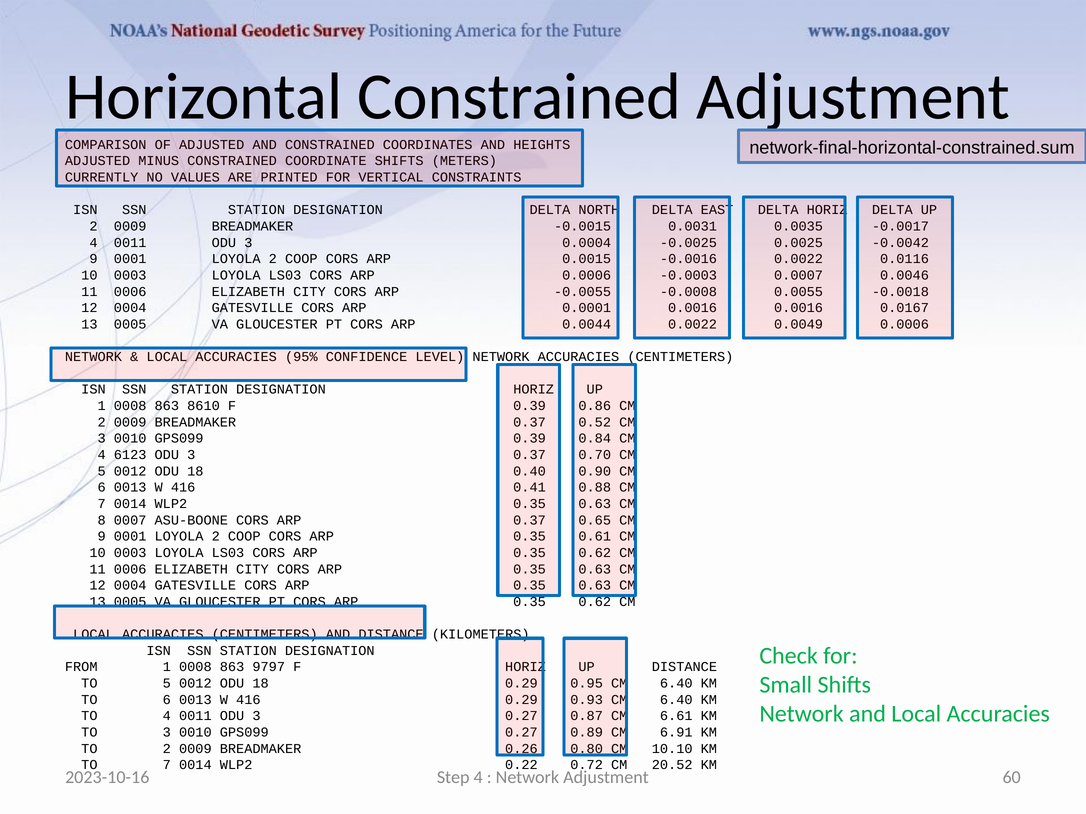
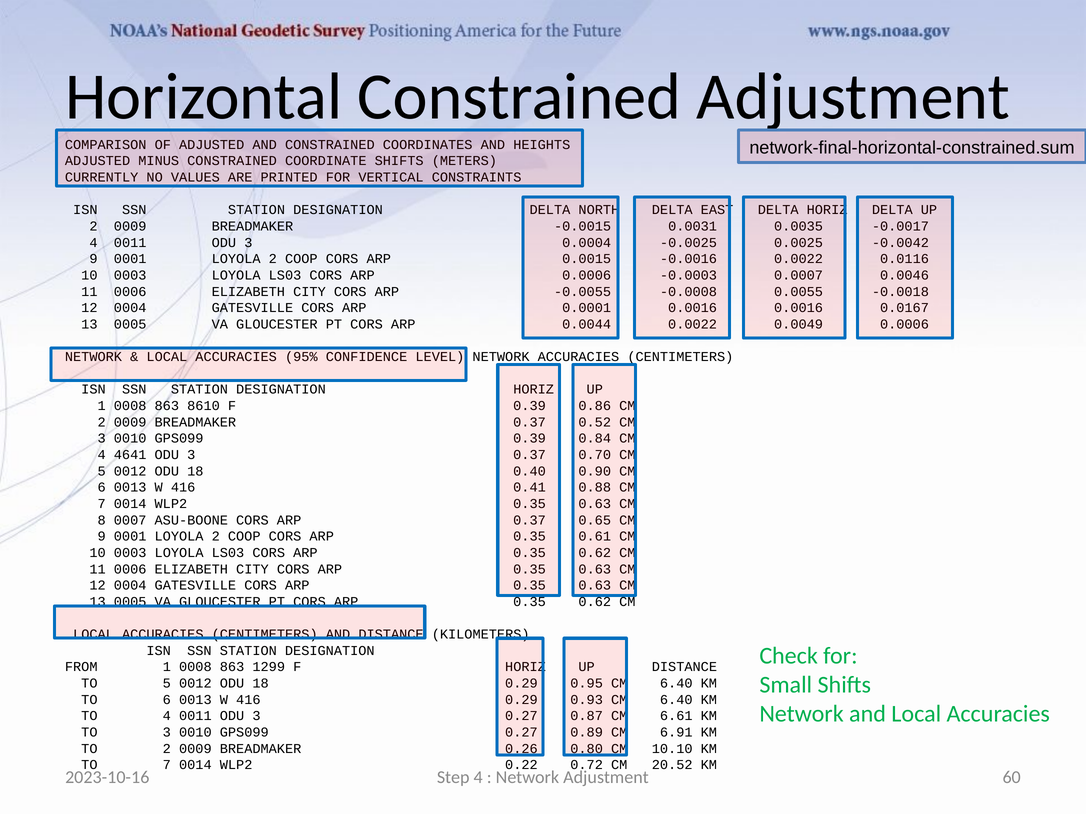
6123: 6123 -> 4641 (130, 455)
9797: 9797 -> 1299 (269, 667)
